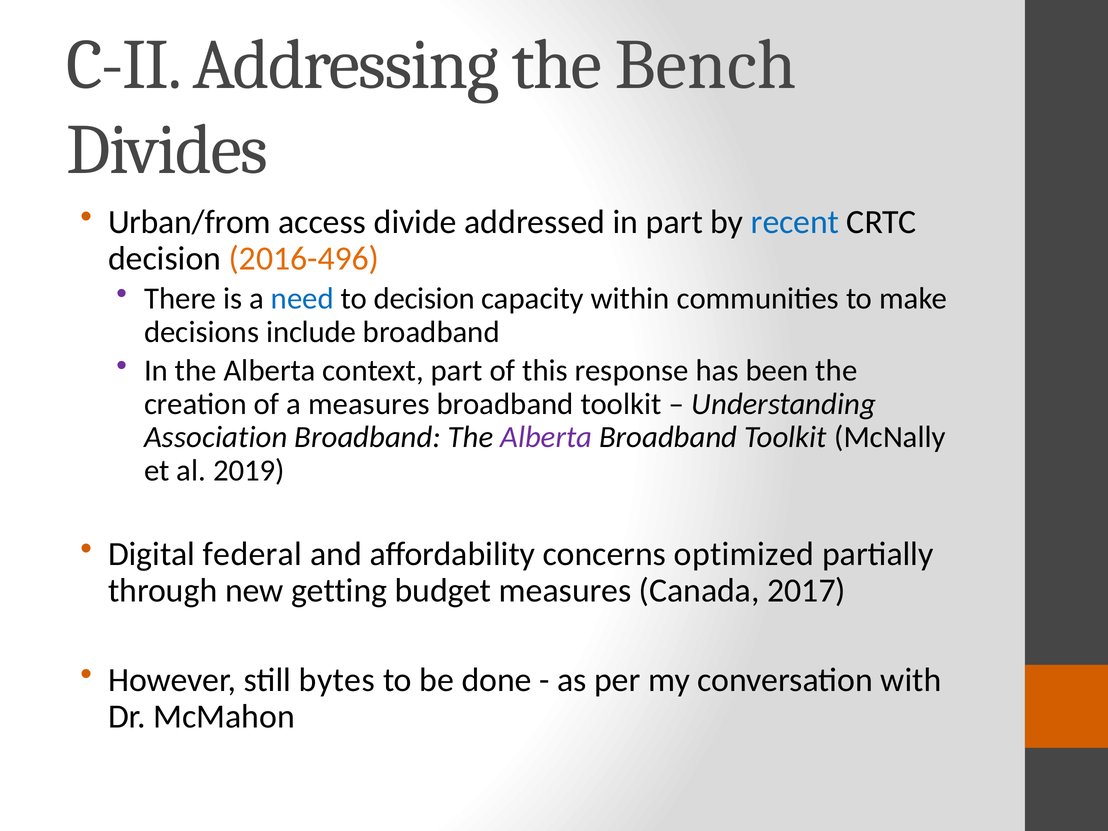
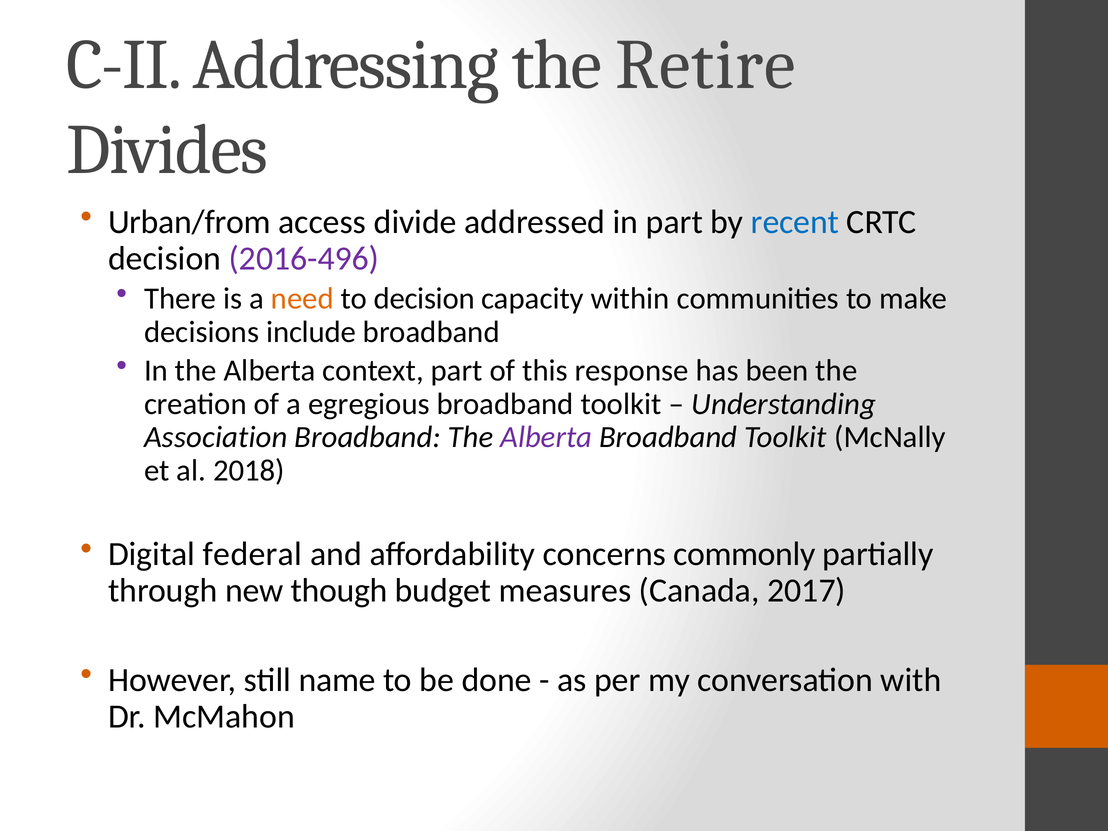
Bench: Bench -> Retire (705, 65)
2016-496 colour: orange -> purple (304, 259)
need colour: blue -> orange (302, 299)
a measures: measures -> egregious (369, 404)
2019: 2019 -> 2018 (249, 470)
optimized: optimized -> commonly (744, 554)
getting: getting -> though (339, 591)
bytes: bytes -> name (337, 680)
